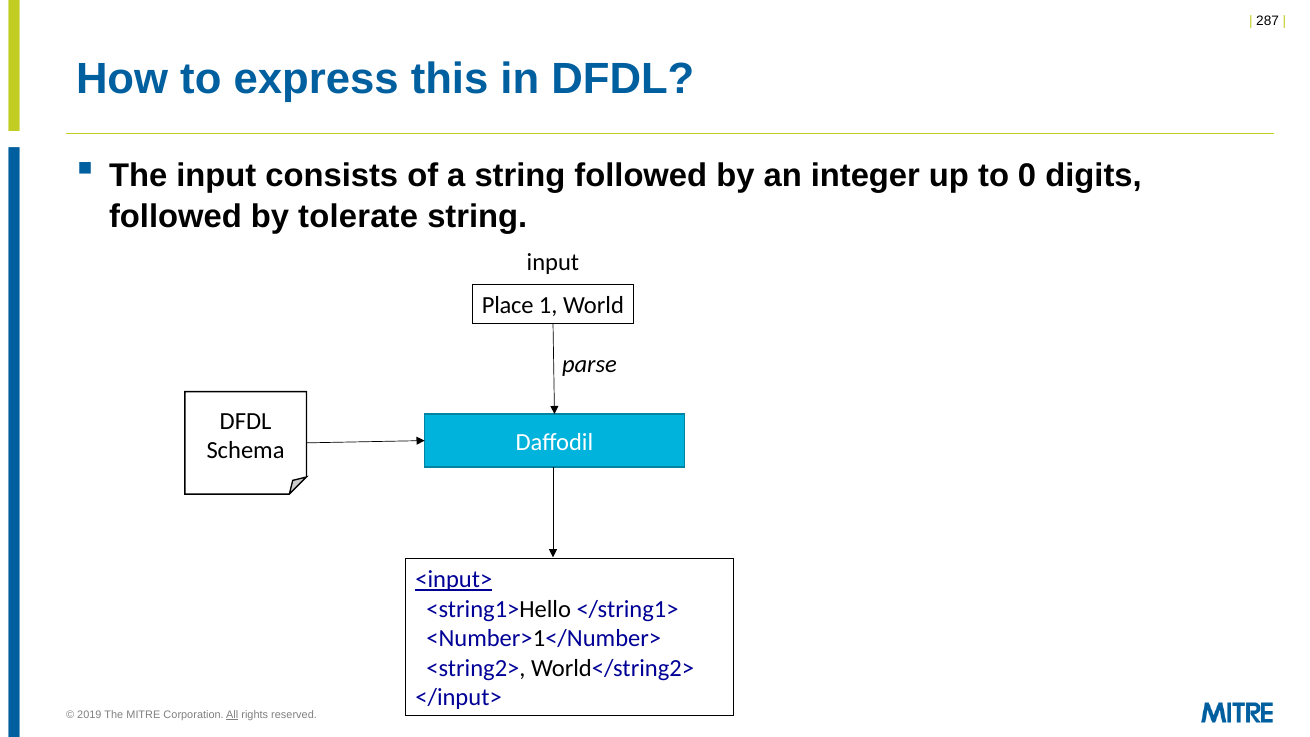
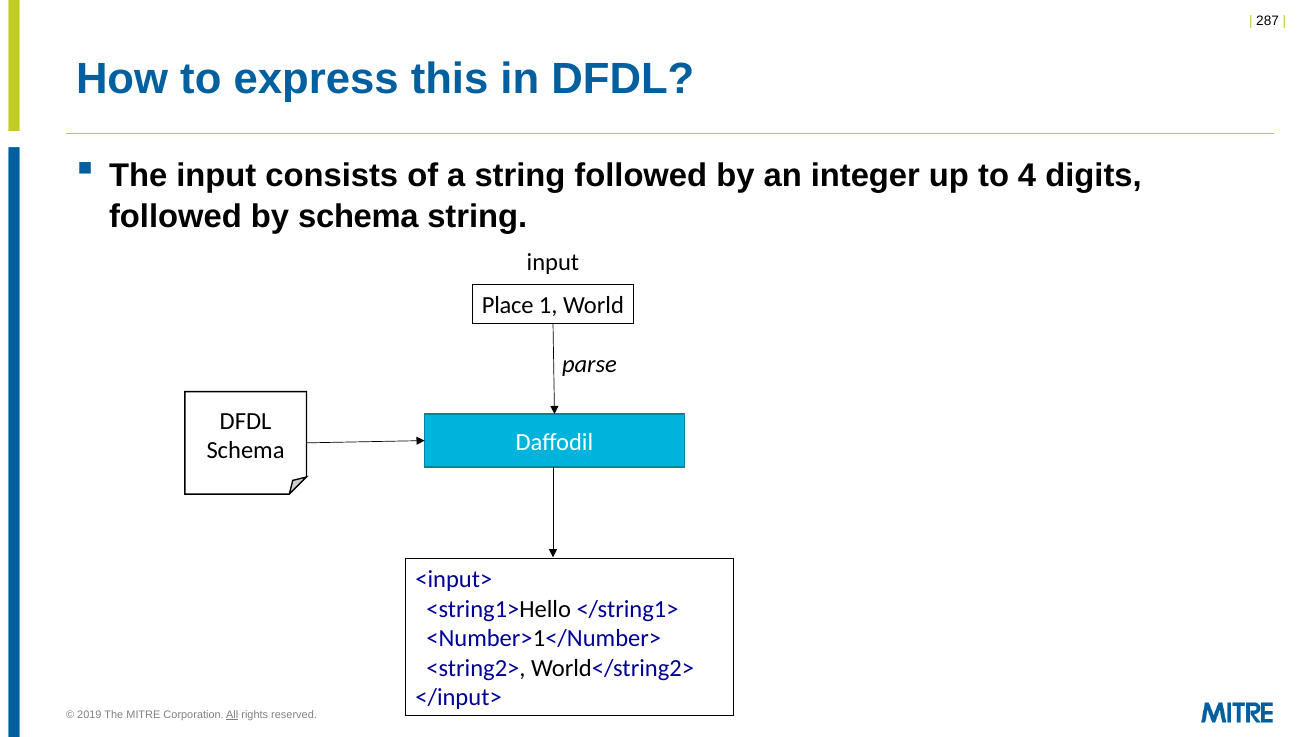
0: 0 -> 4 (1027, 176)
by tolerate: tolerate -> schema (358, 217)
<input> underline: present -> none (454, 579)
